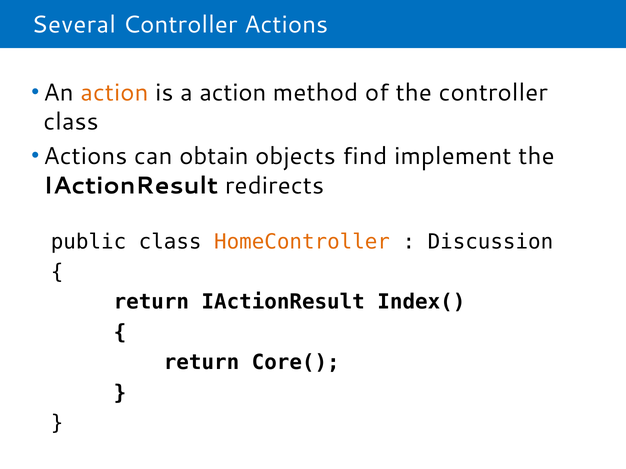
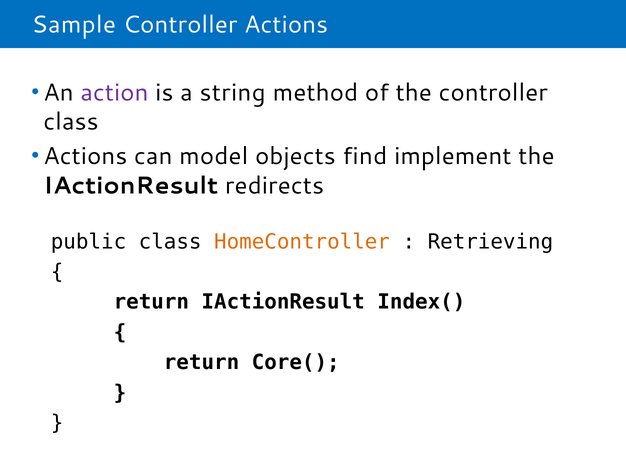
Several: Several -> Sample (74, 25)
action colour: orange -> purple (114, 93)
a action: action -> string (233, 93)
obtain: obtain -> model (214, 157)
Discussion: Discussion -> Retrieving (490, 242)
